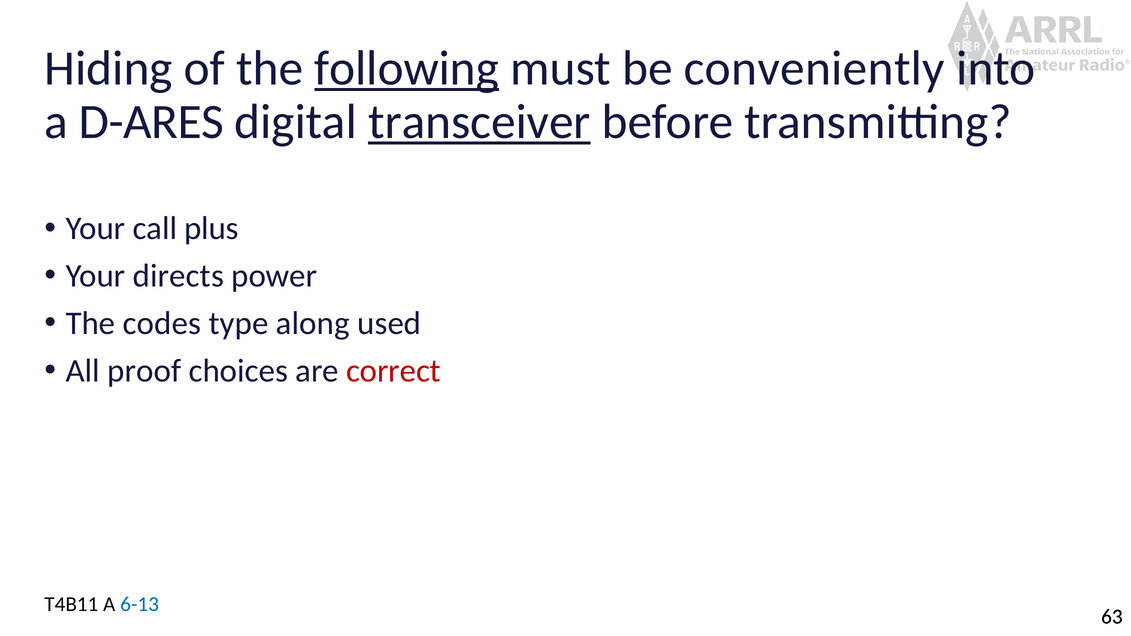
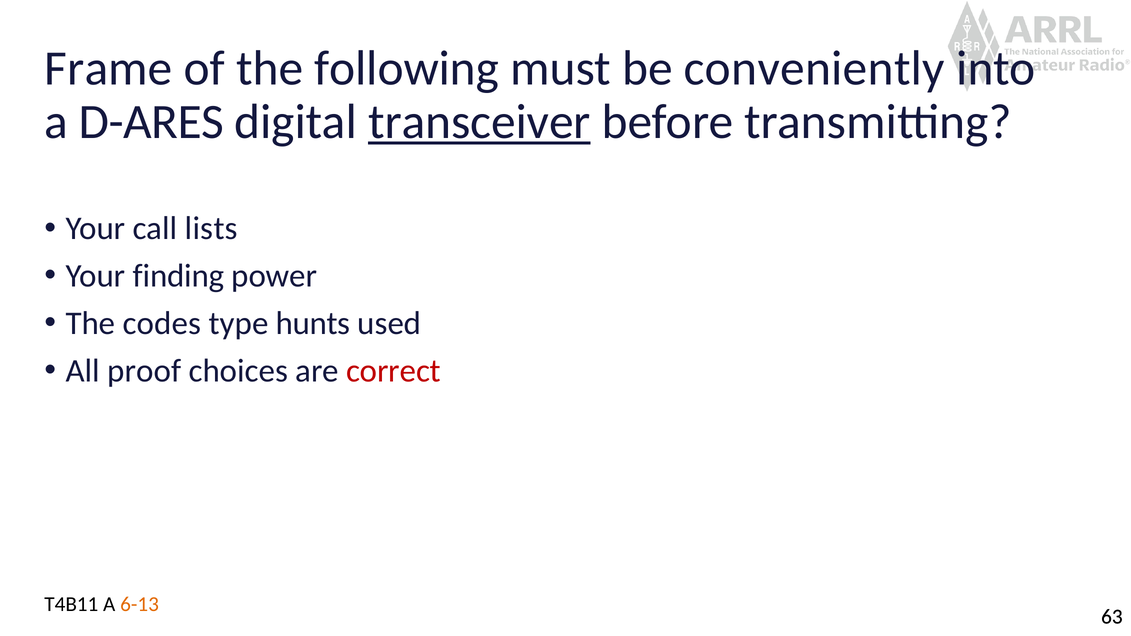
Hiding: Hiding -> Frame (109, 68)
following underline: present -> none (407, 68)
plus: plus -> lists (211, 228)
directs: directs -> finding (179, 276)
along: along -> hunts (313, 323)
6-13 colour: blue -> orange (140, 604)
